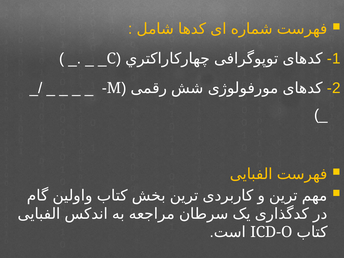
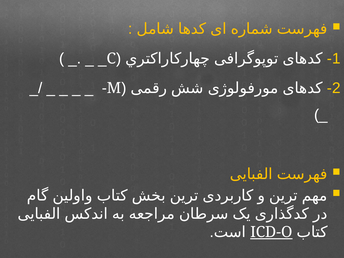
ICD-O underline: none -> present (271, 232)
